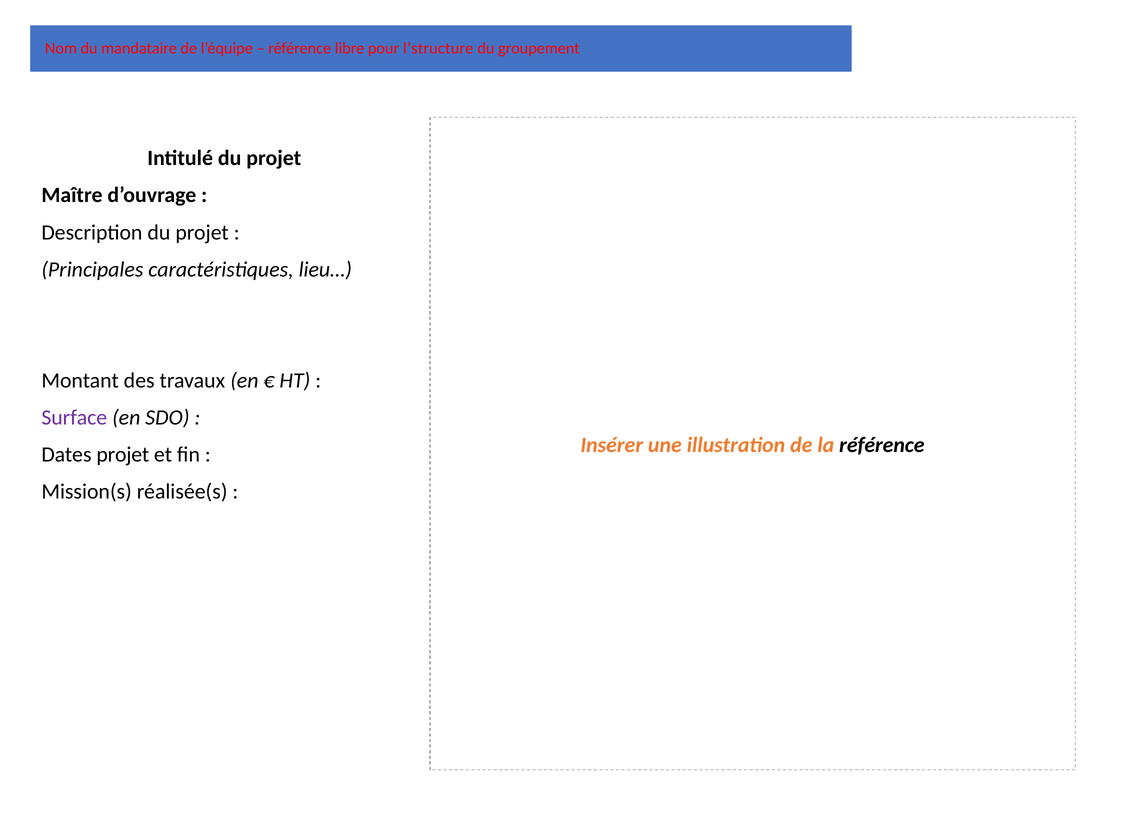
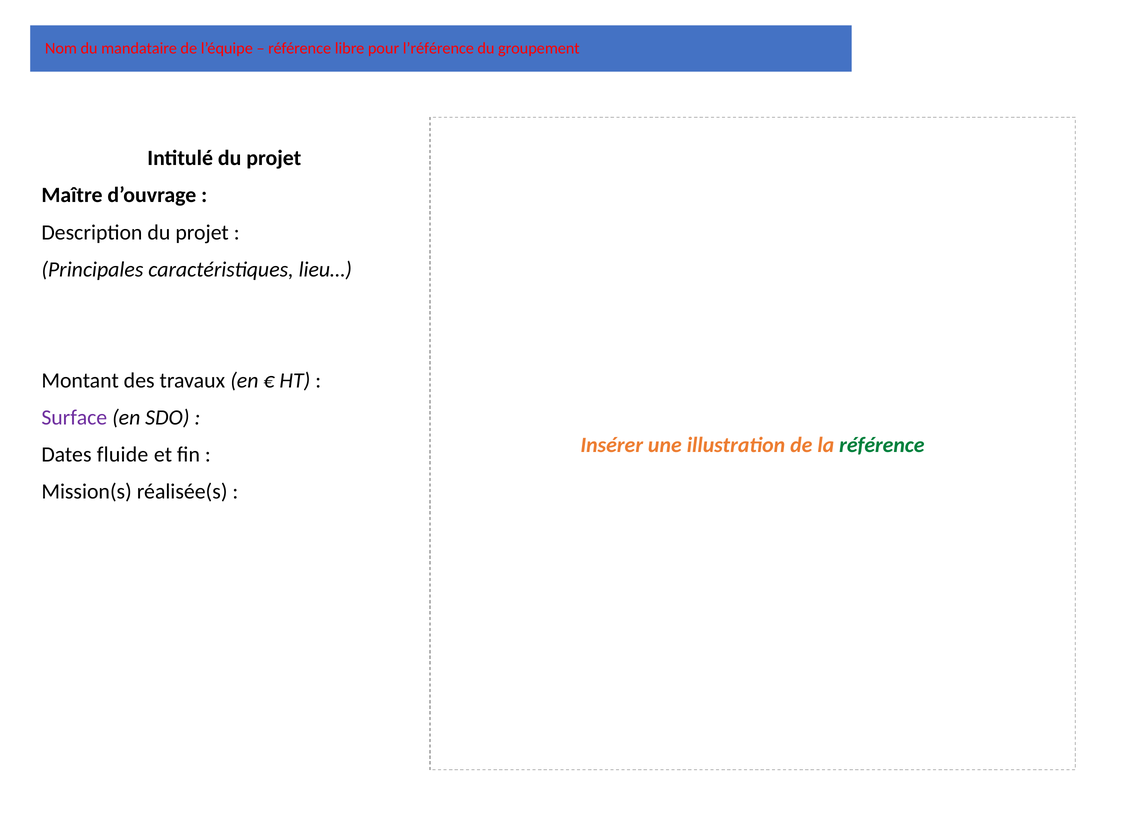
l’structure: l’structure -> l’référence (438, 48)
référence colour: black -> green (882, 445)
Dates projet: projet -> fluide (123, 455)
